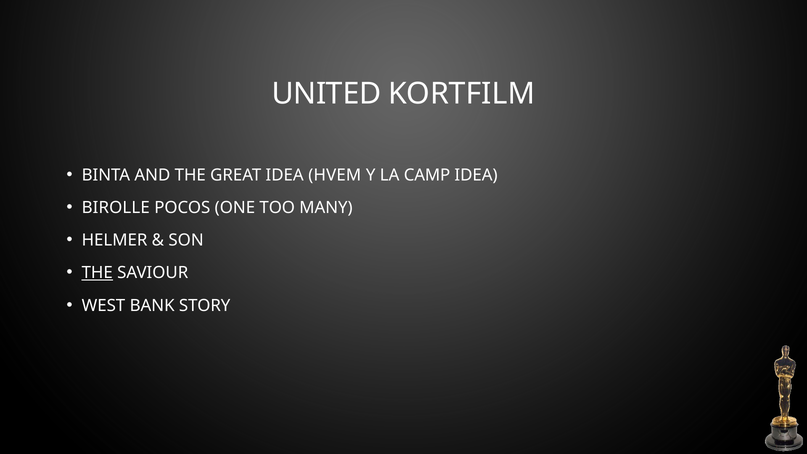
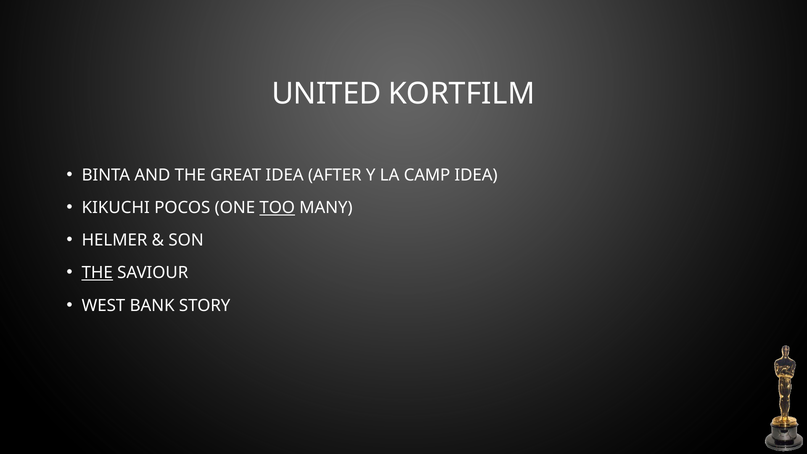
HVEM: HVEM -> AFTER (335, 175)
BIROLLE: BIROLLE -> KIKUCHI (116, 208)
TOO underline: none -> present (277, 208)
